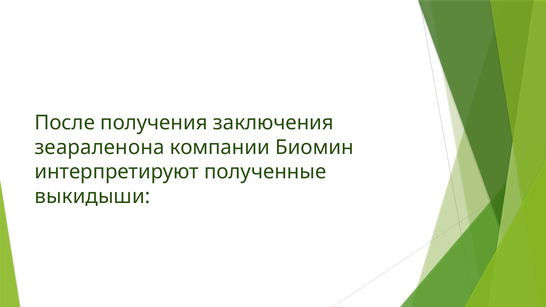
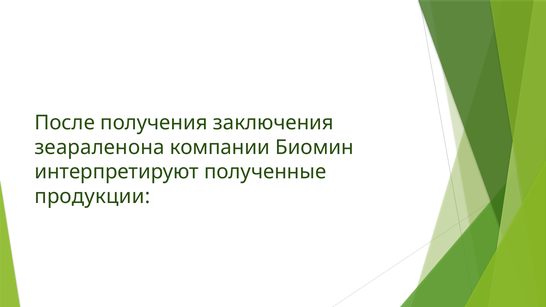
выкидыши: выкидыши -> продукции (92, 196)
